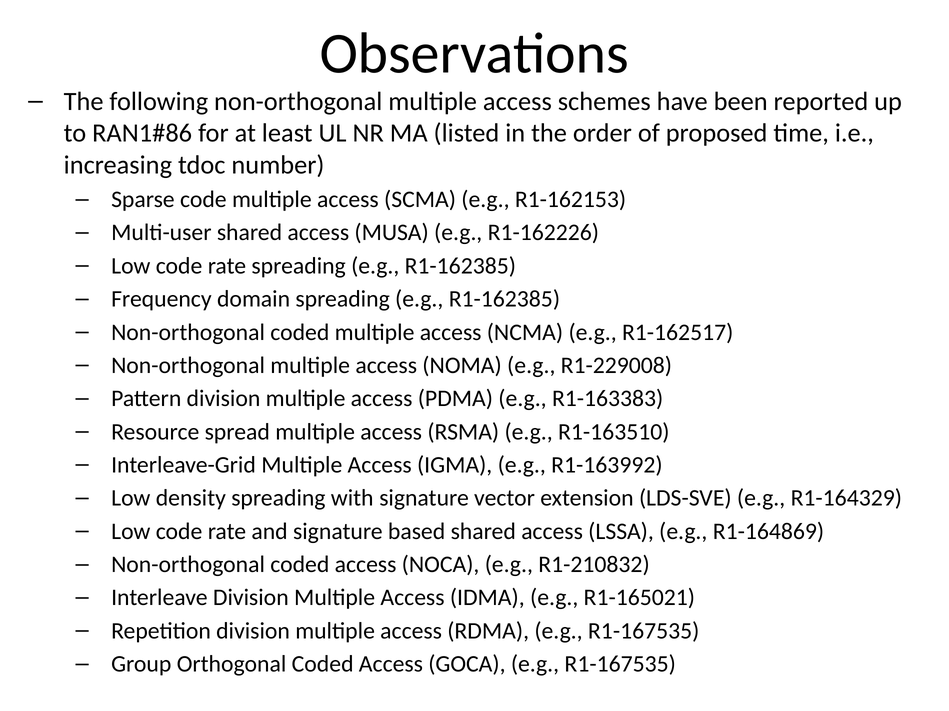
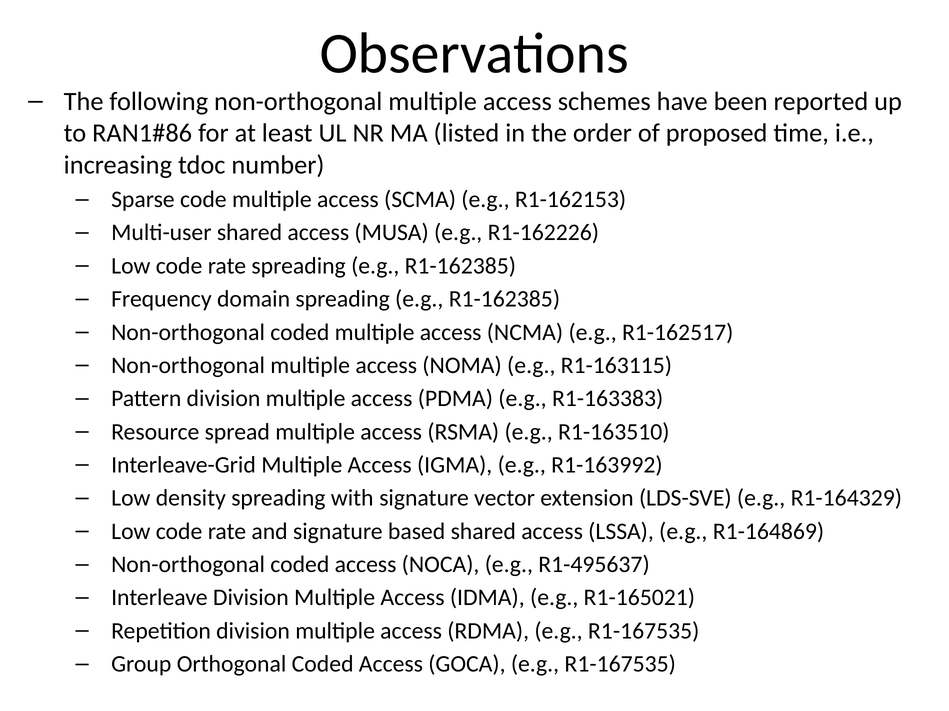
R1-229008: R1-229008 -> R1-163115 (616, 366)
R1-210832: R1-210832 -> R1-495637 (594, 565)
